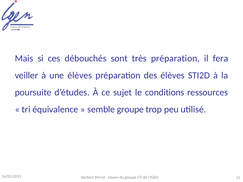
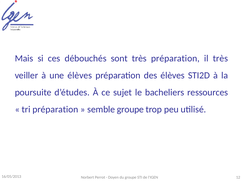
il fera: fera -> très (220, 58)
conditions: conditions -> bacheliers (165, 92)
tri équivalence: équivalence -> préparation (55, 109)
